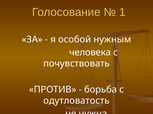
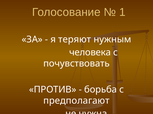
особой: особой -> теряют (75, 40)
одутловатость: одутловатость -> предполагают (76, 101)
